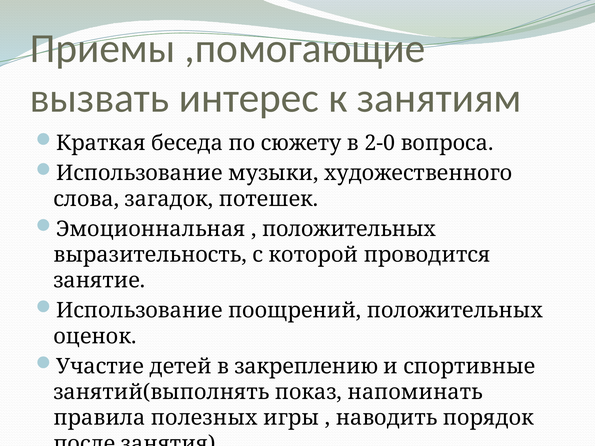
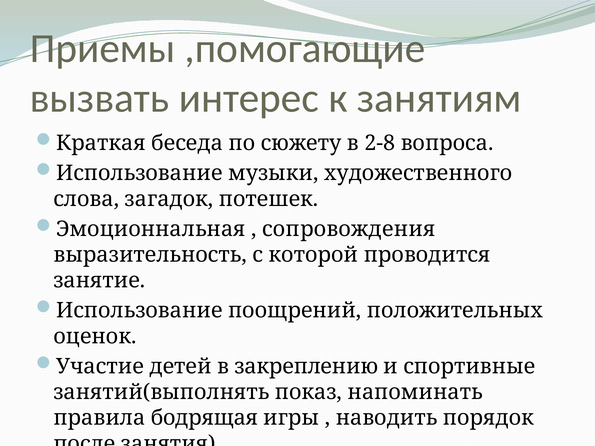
2-0: 2-0 -> 2-8 (380, 143)
положительных: положительных -> сопровождения (349, 229)
полезных: полезных -> бодрящая (204, 418)
